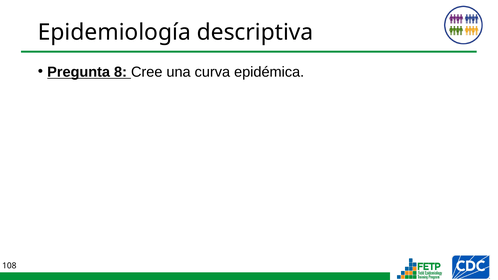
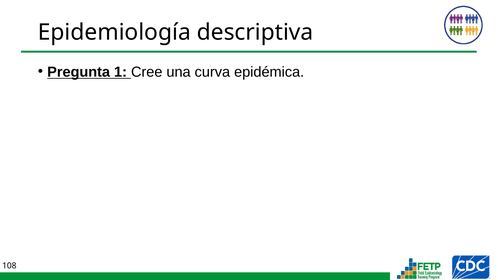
8: 8 -> 1 (121, 72)
